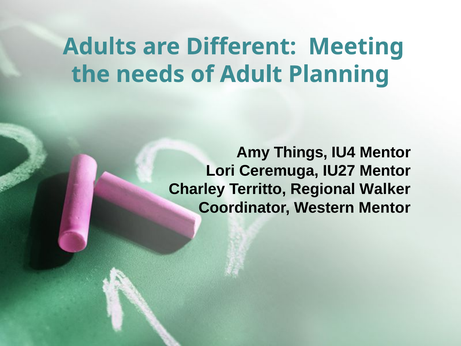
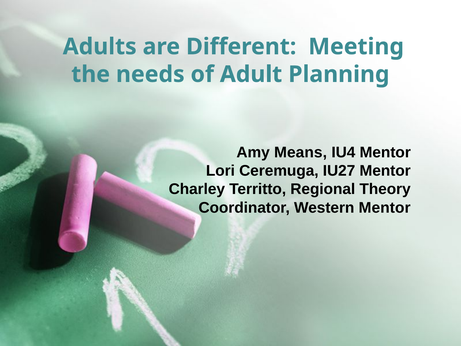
Things: Things -> Means (301, 152)
Walker: Walker -> Theory (385, 189)
